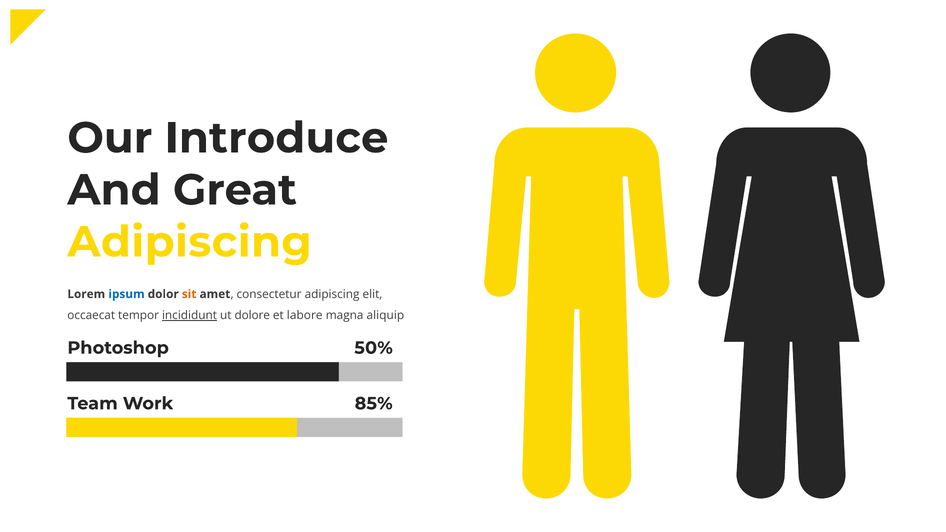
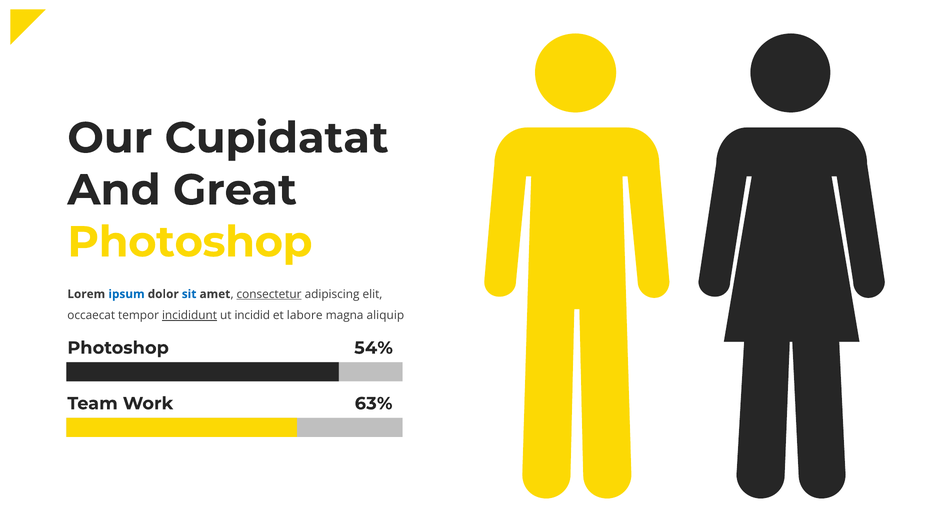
Introduce: Introduce -> Cupidatat (277, 138)
Adipiscing: Adipiscing -> Photoshop (190, 242)
sit colour: orange -> blue (189, 294)
consectetur underline: none -> present (269, 294)
dolore: dolore -> incidid (252, 315)
50%: 50% -> 54% (374, 348)
85%: 85% -> 63% (374, 404)
